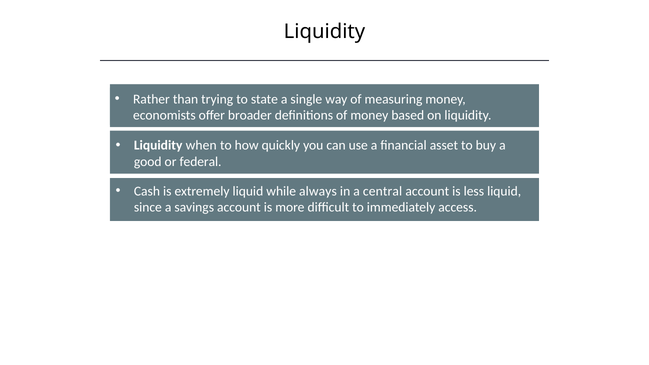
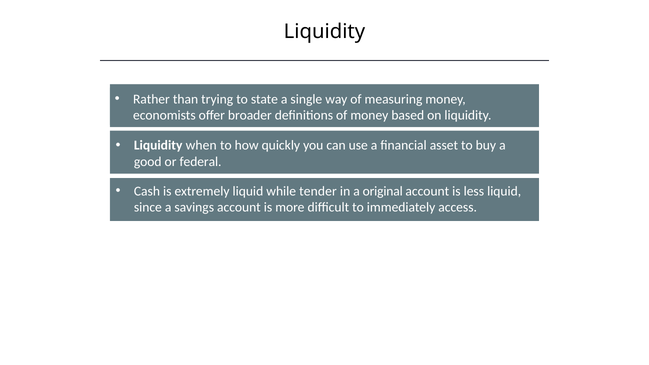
always: always -> tender (318, 191)
central: central -> original (383, 191)
